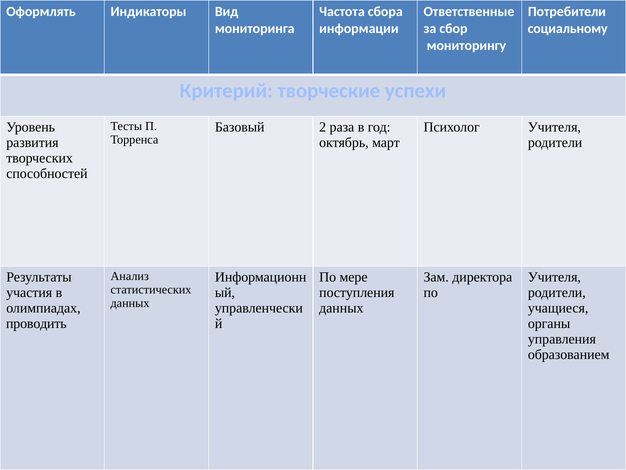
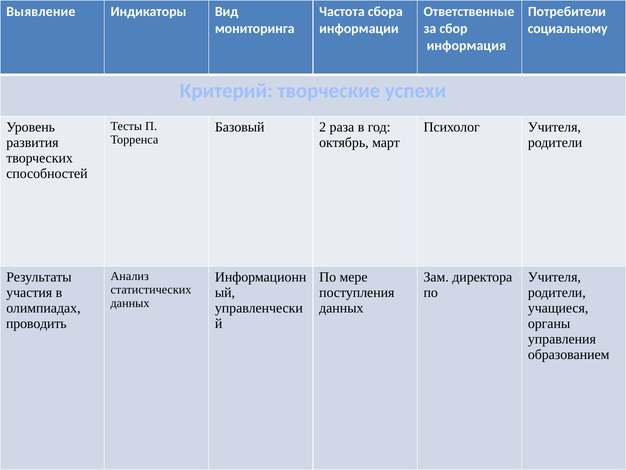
Оформлять: Оформлять -> Выявление (41, 12)
мониторингу: мониторингу -> информация (466, 46)
